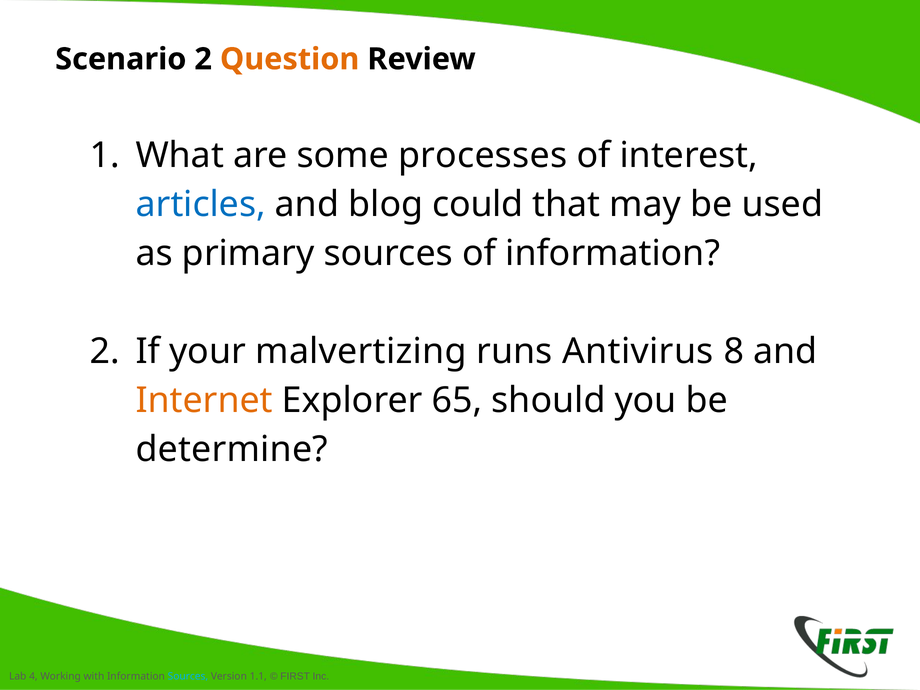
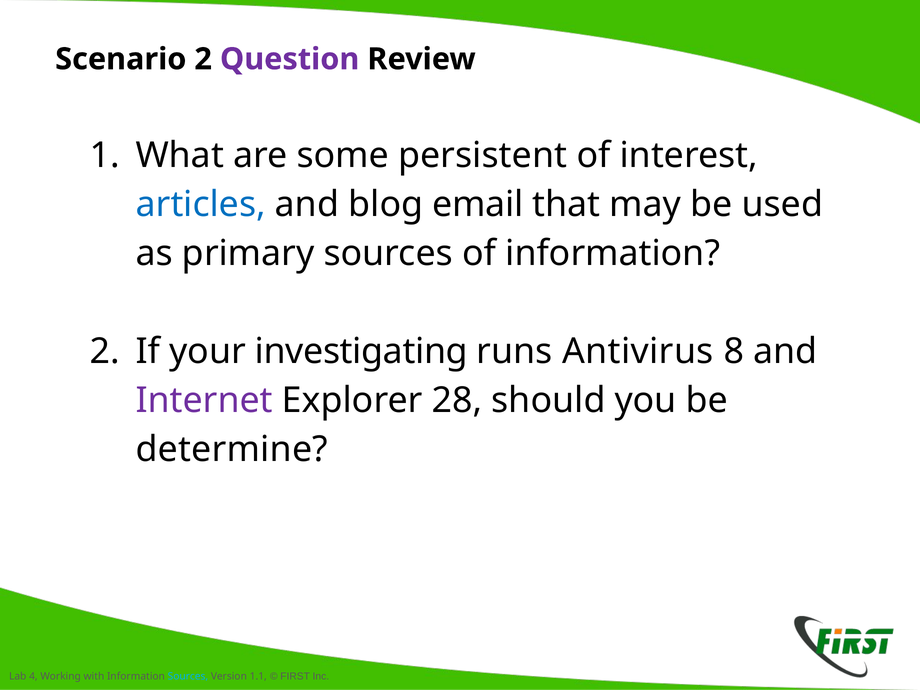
Question colour: orange -> purple (290, 59)
processes: processes -> persistent (483, 155)
could: could -> email (478, 204)
malvertizing: malvertizing -> investigating (361, 352)
Internet colour: orange -> purple (204, 401)
65: 65 -> 28 (457, 401)
